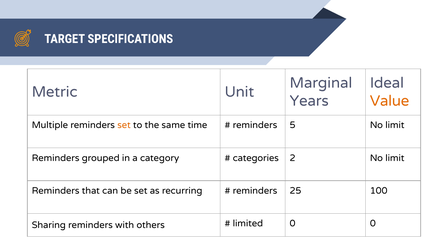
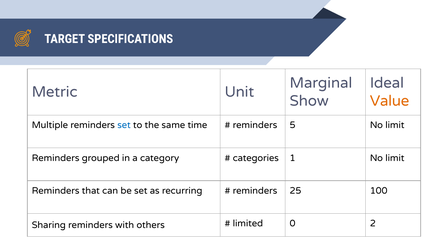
Years: Years -> Show (309, 101)
set colour: orange -> blue (124, 125)
2: 2 -> 1 (293, 158)
0 0: 0 -> 2 (373, 223)
